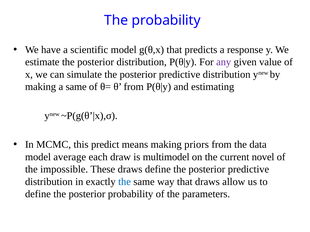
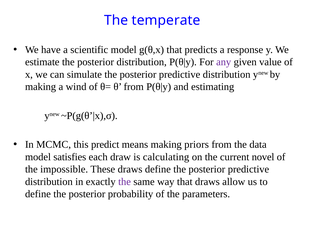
The probability: probability -> temperate (166, 20)
a same: same -> wind (76, 87)
average: average -> satisfies (70, 157)
multimodel: multimodel -> calculating (166, 157)
the colour: blue -> purple (125, 182)
